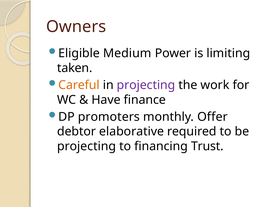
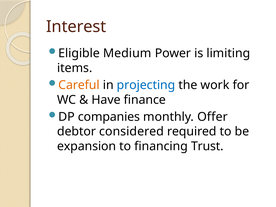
Owners: Owners -> Interest (76, 27)
taken: taken -> items (75, 68)
projecting colour: purple -> blue (146, 85)
promoters: promoters -> companies (109, 117)
elaborative: elaborative -> considered (132, 132)
projecting: projecting -> expansion (87, 146)
